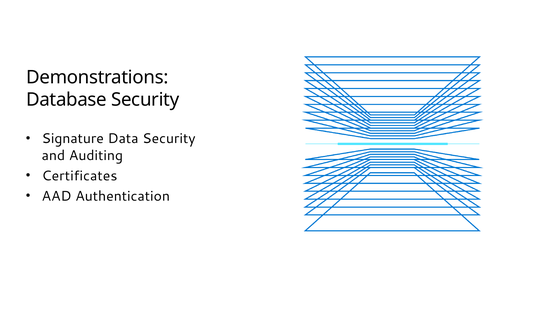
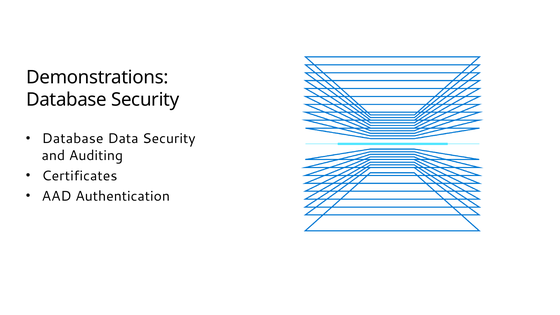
Signature: Signature -> Database (73, 139)
